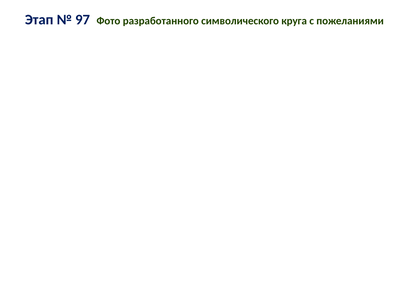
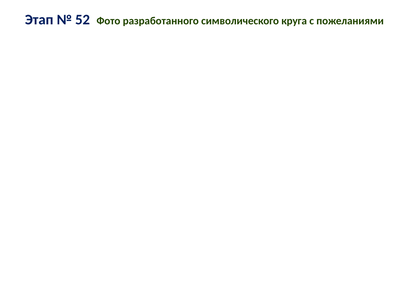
97: 97 -> 52 (83, 20)
